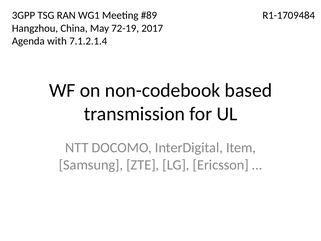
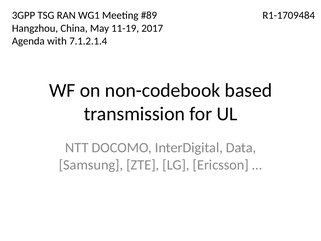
72-19: 72-19 -> 11-19 (125, 28)
Item: Item -> Data (241, 148)
